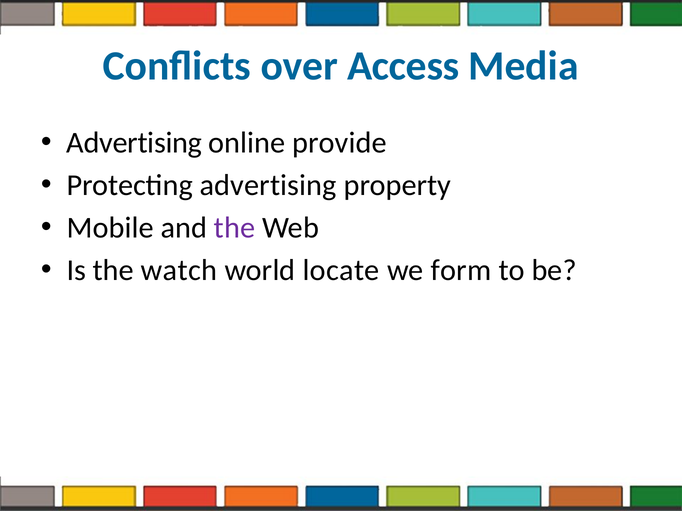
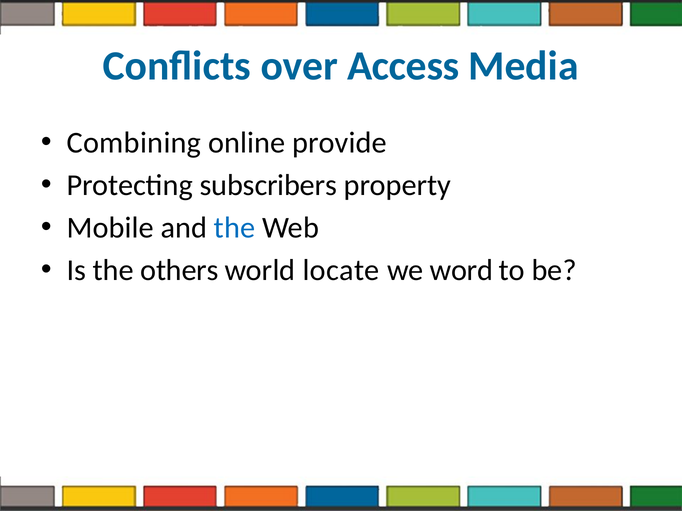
Advertising: Advertising -> Combining (134, 143)
Protecting advertising: advertising -> subscribers (268, 186)
the colour: purple -> blue (235, 228)
watch: watch -> others (179, 270)
form: form -> word (461, 270)
